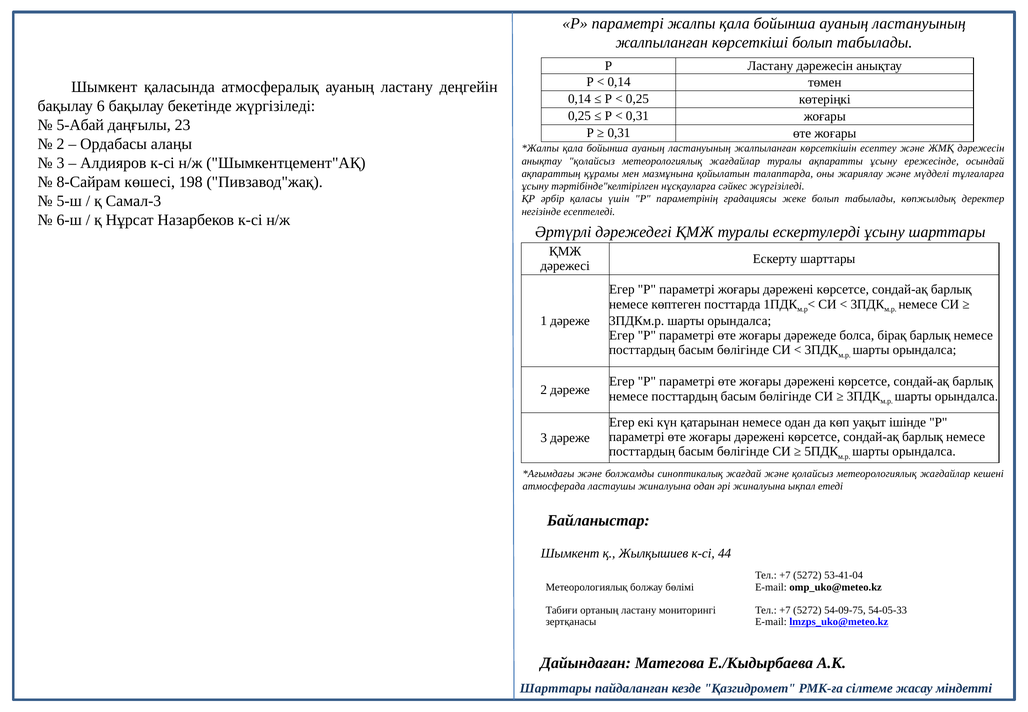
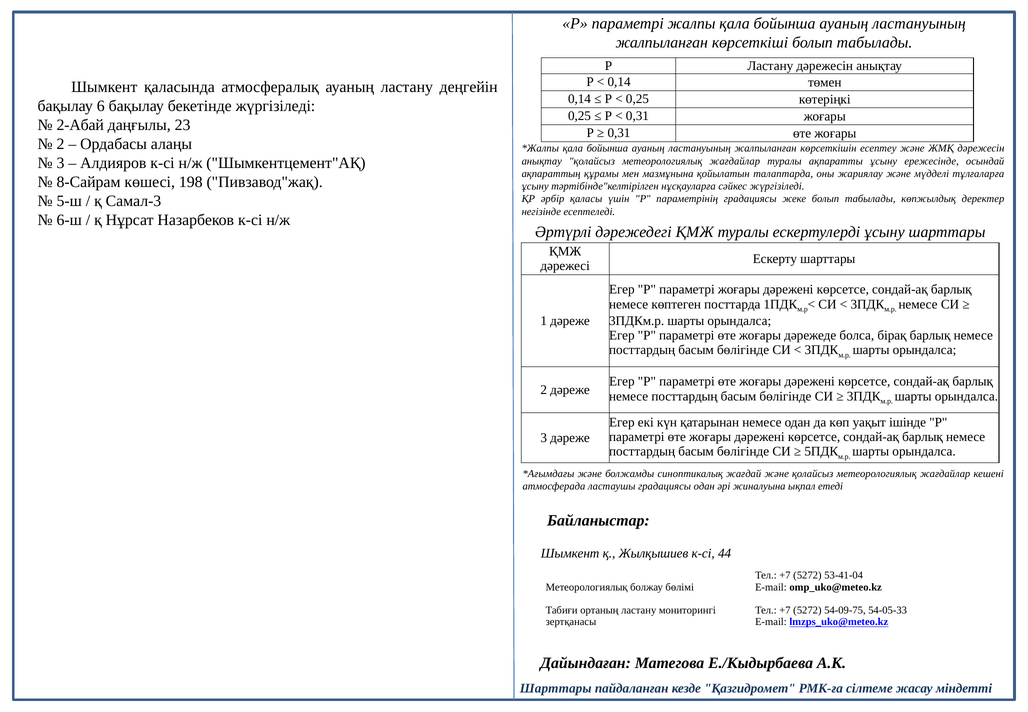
5-Абай: 5-Абай -> 2-Абай (80, 125)
ластаушы жиналуына: жиналуына -> градациясы (665, 486)
